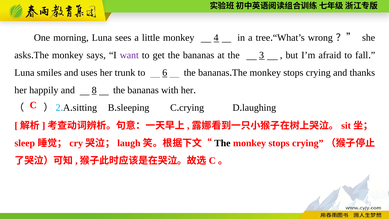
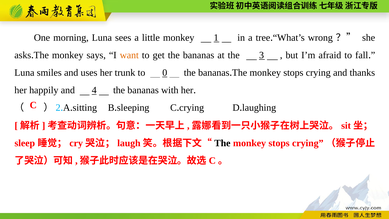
4: 4 -> 1 (216, 38)
want colour: purple -> orange (129, 55)
6: 6 -> 0 (165, 73)
8: 8 -> 4 (94, 90)
